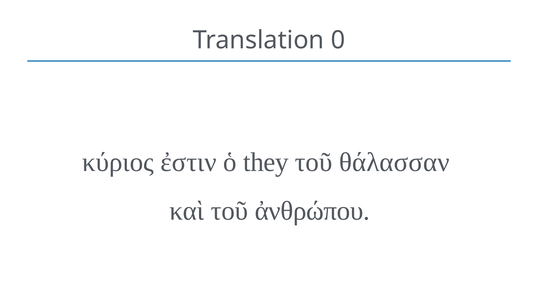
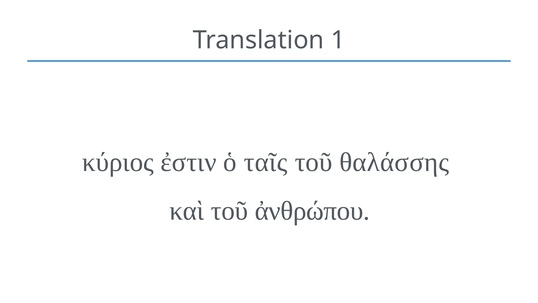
0: 0 -> 1 (338, 40)
they: they -> ταῖς (266, 162)
θάλασσαν: θάλασσαν -> θαλάσσης (394, 162)
